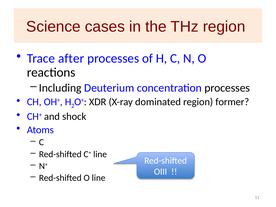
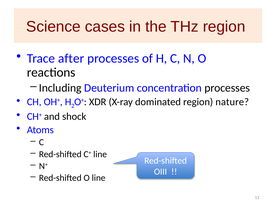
former: former -> nature (232, 102)
